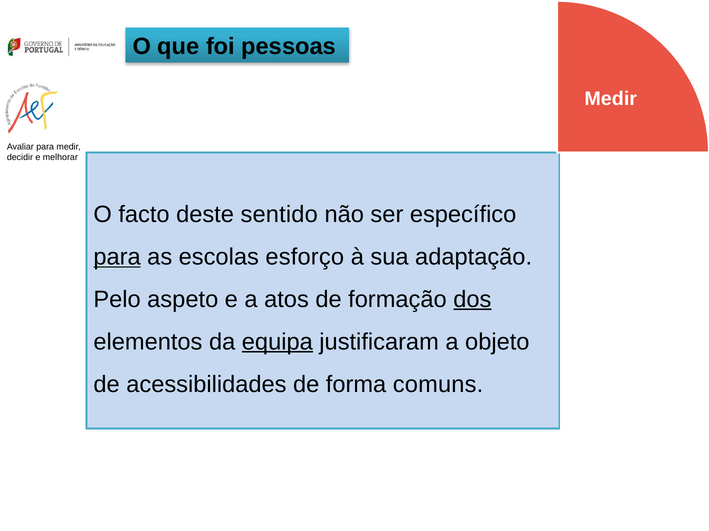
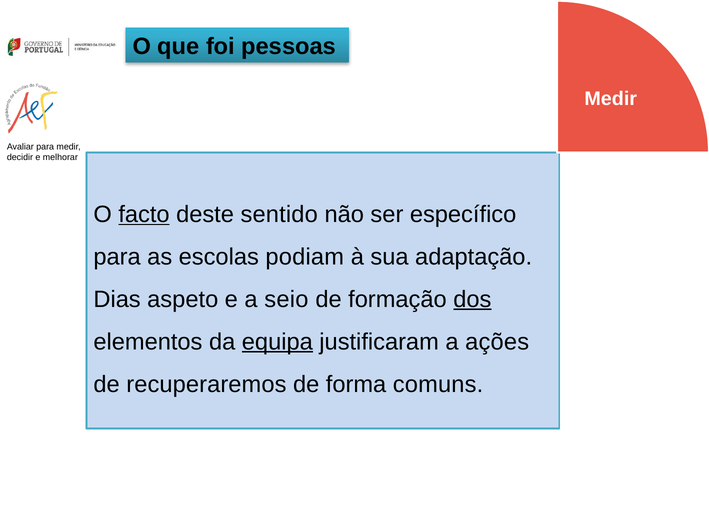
facto underline: none -> present (144, 215)
para underline: present -> none (117, 257)
esforço: esforço -> podiam (305, 257)
Pelo: Pelo -> Dias (117, 300)
atos: atos -> seio (286, 300)
objeto: objeto -> ações (497, 342)
acessibilidades: acessibilidades -> recuperaremos (206, 385)
